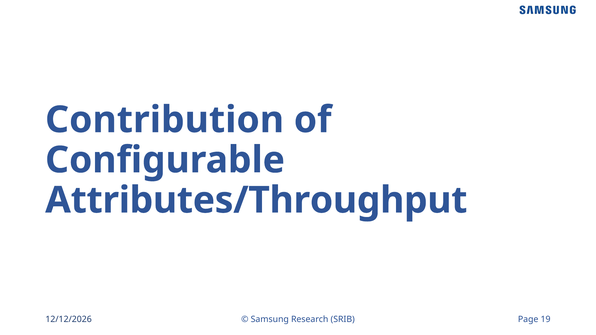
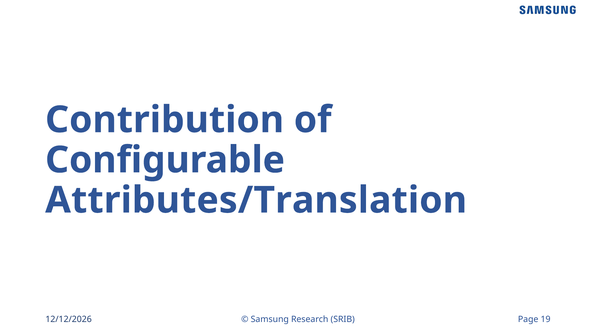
Attributes/Throughput: Attributes/Throughput -> Attributes/Translation (256, 200)
